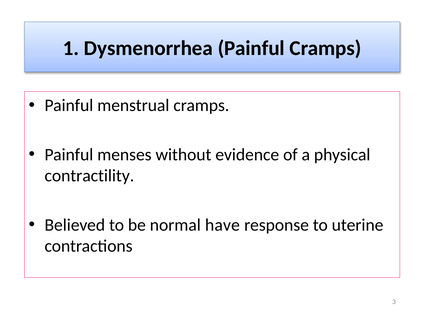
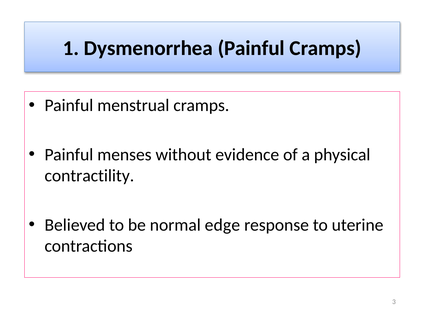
have: have -> edge (222, 225)
